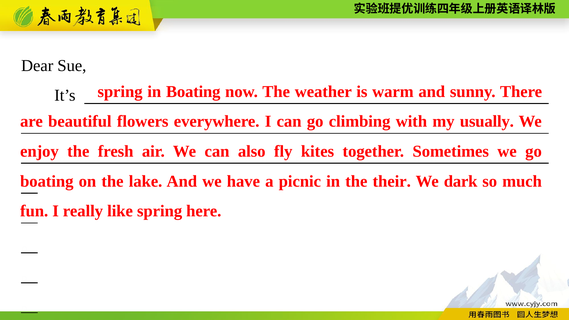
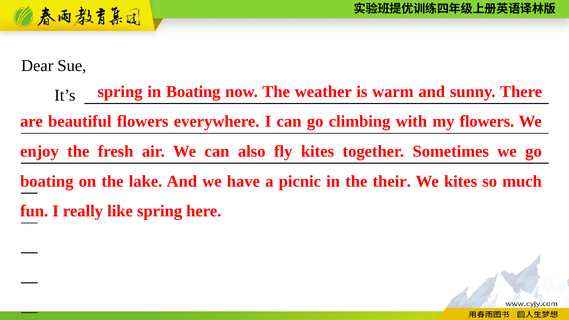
my usually: usually -> flowers (487, 122)
We dark: dark -> kites (461, 181)
